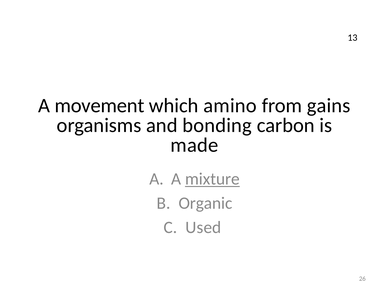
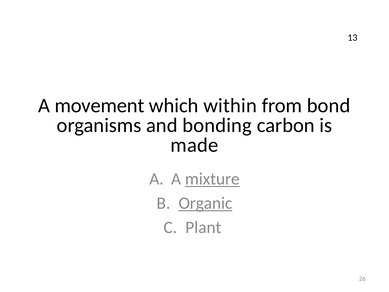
amino: amino -> within (230, 105)
gains: gains -> bond (329, 105)
Organic underline: none -> present (205, 203)
Used: Used -> Plant (203, 227)
